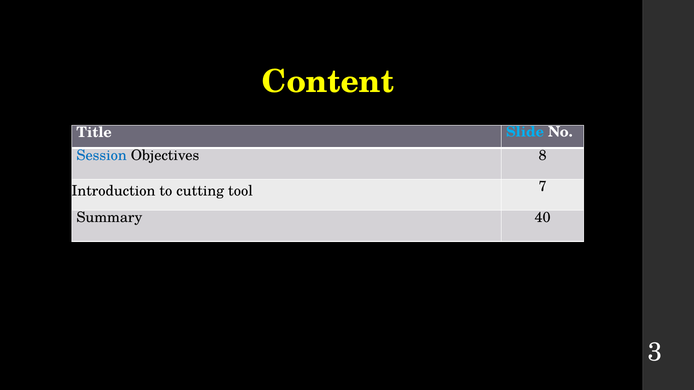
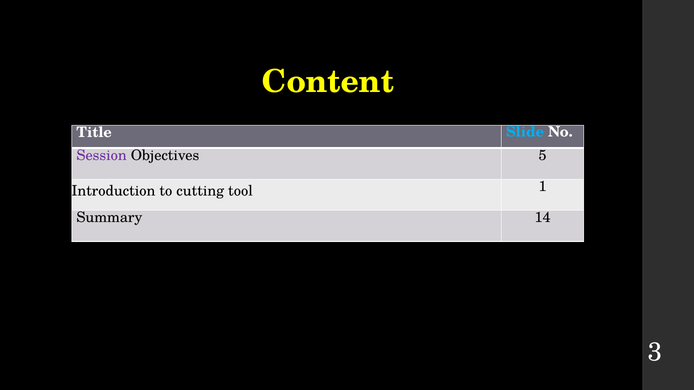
Session colour: blue -> purple (102, 155)
8: 8 -> 5 (543, 155)
7: 7 -> 1 (543, 187)
40: 40 -> 14 (543, 218)
